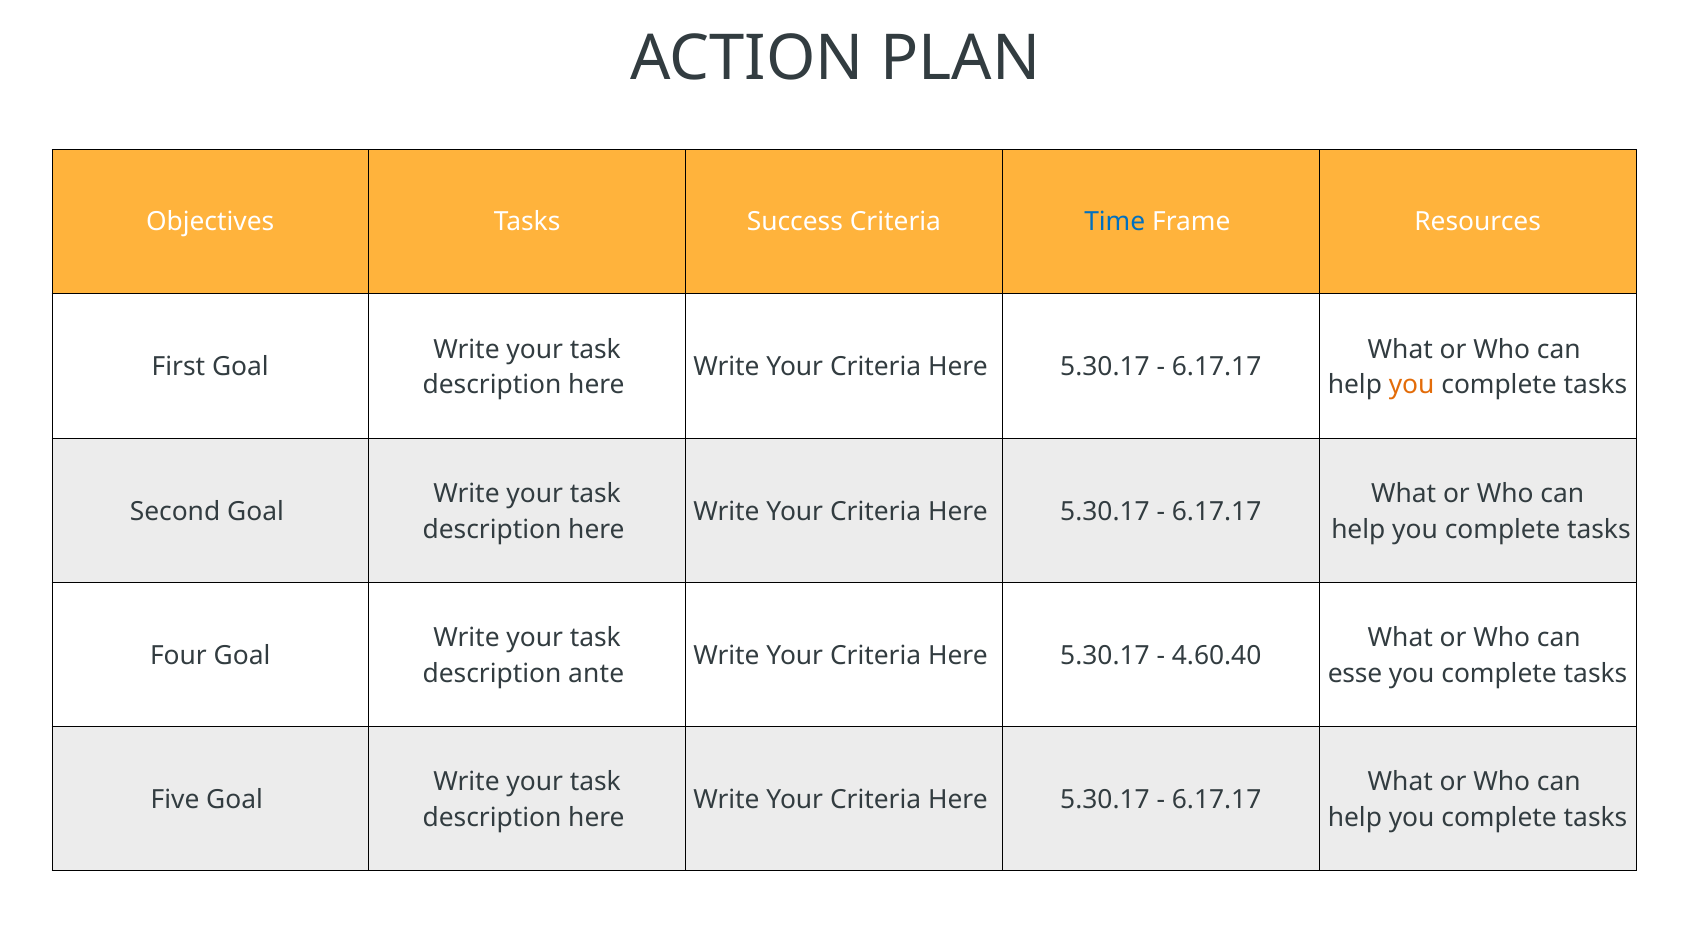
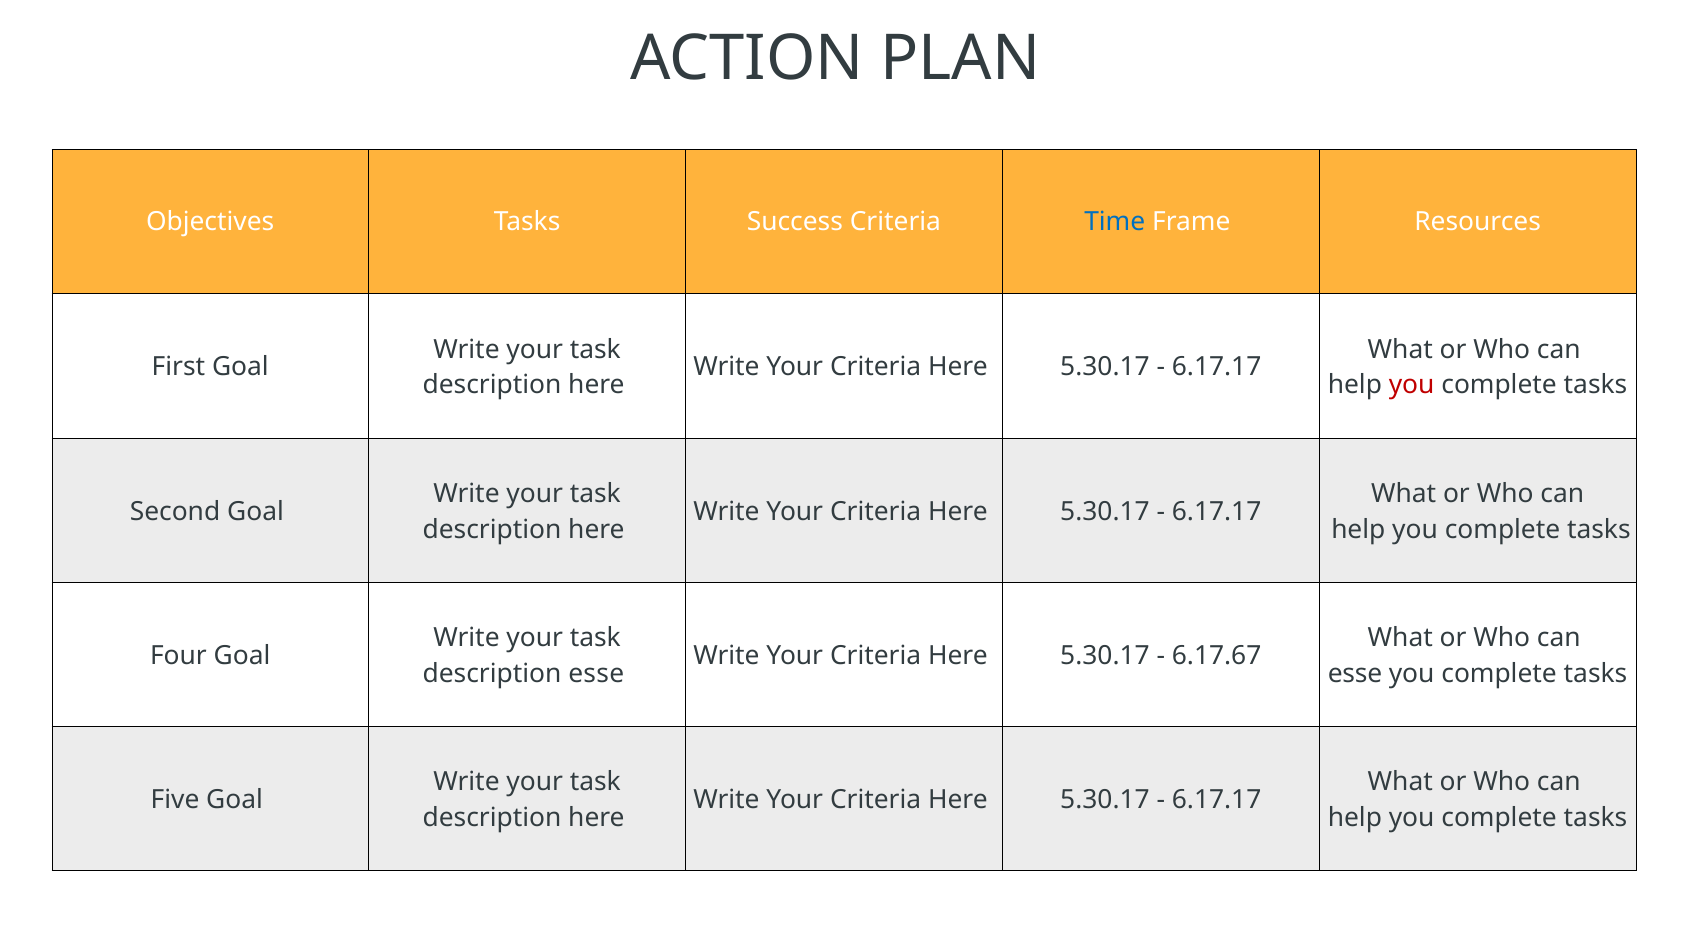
you colour: orange -> red (1412, 385)
4.60.40: 4.60.40 -> 6.17.67 (1217, 656)
description ante: ante -> esse (596, 674)
